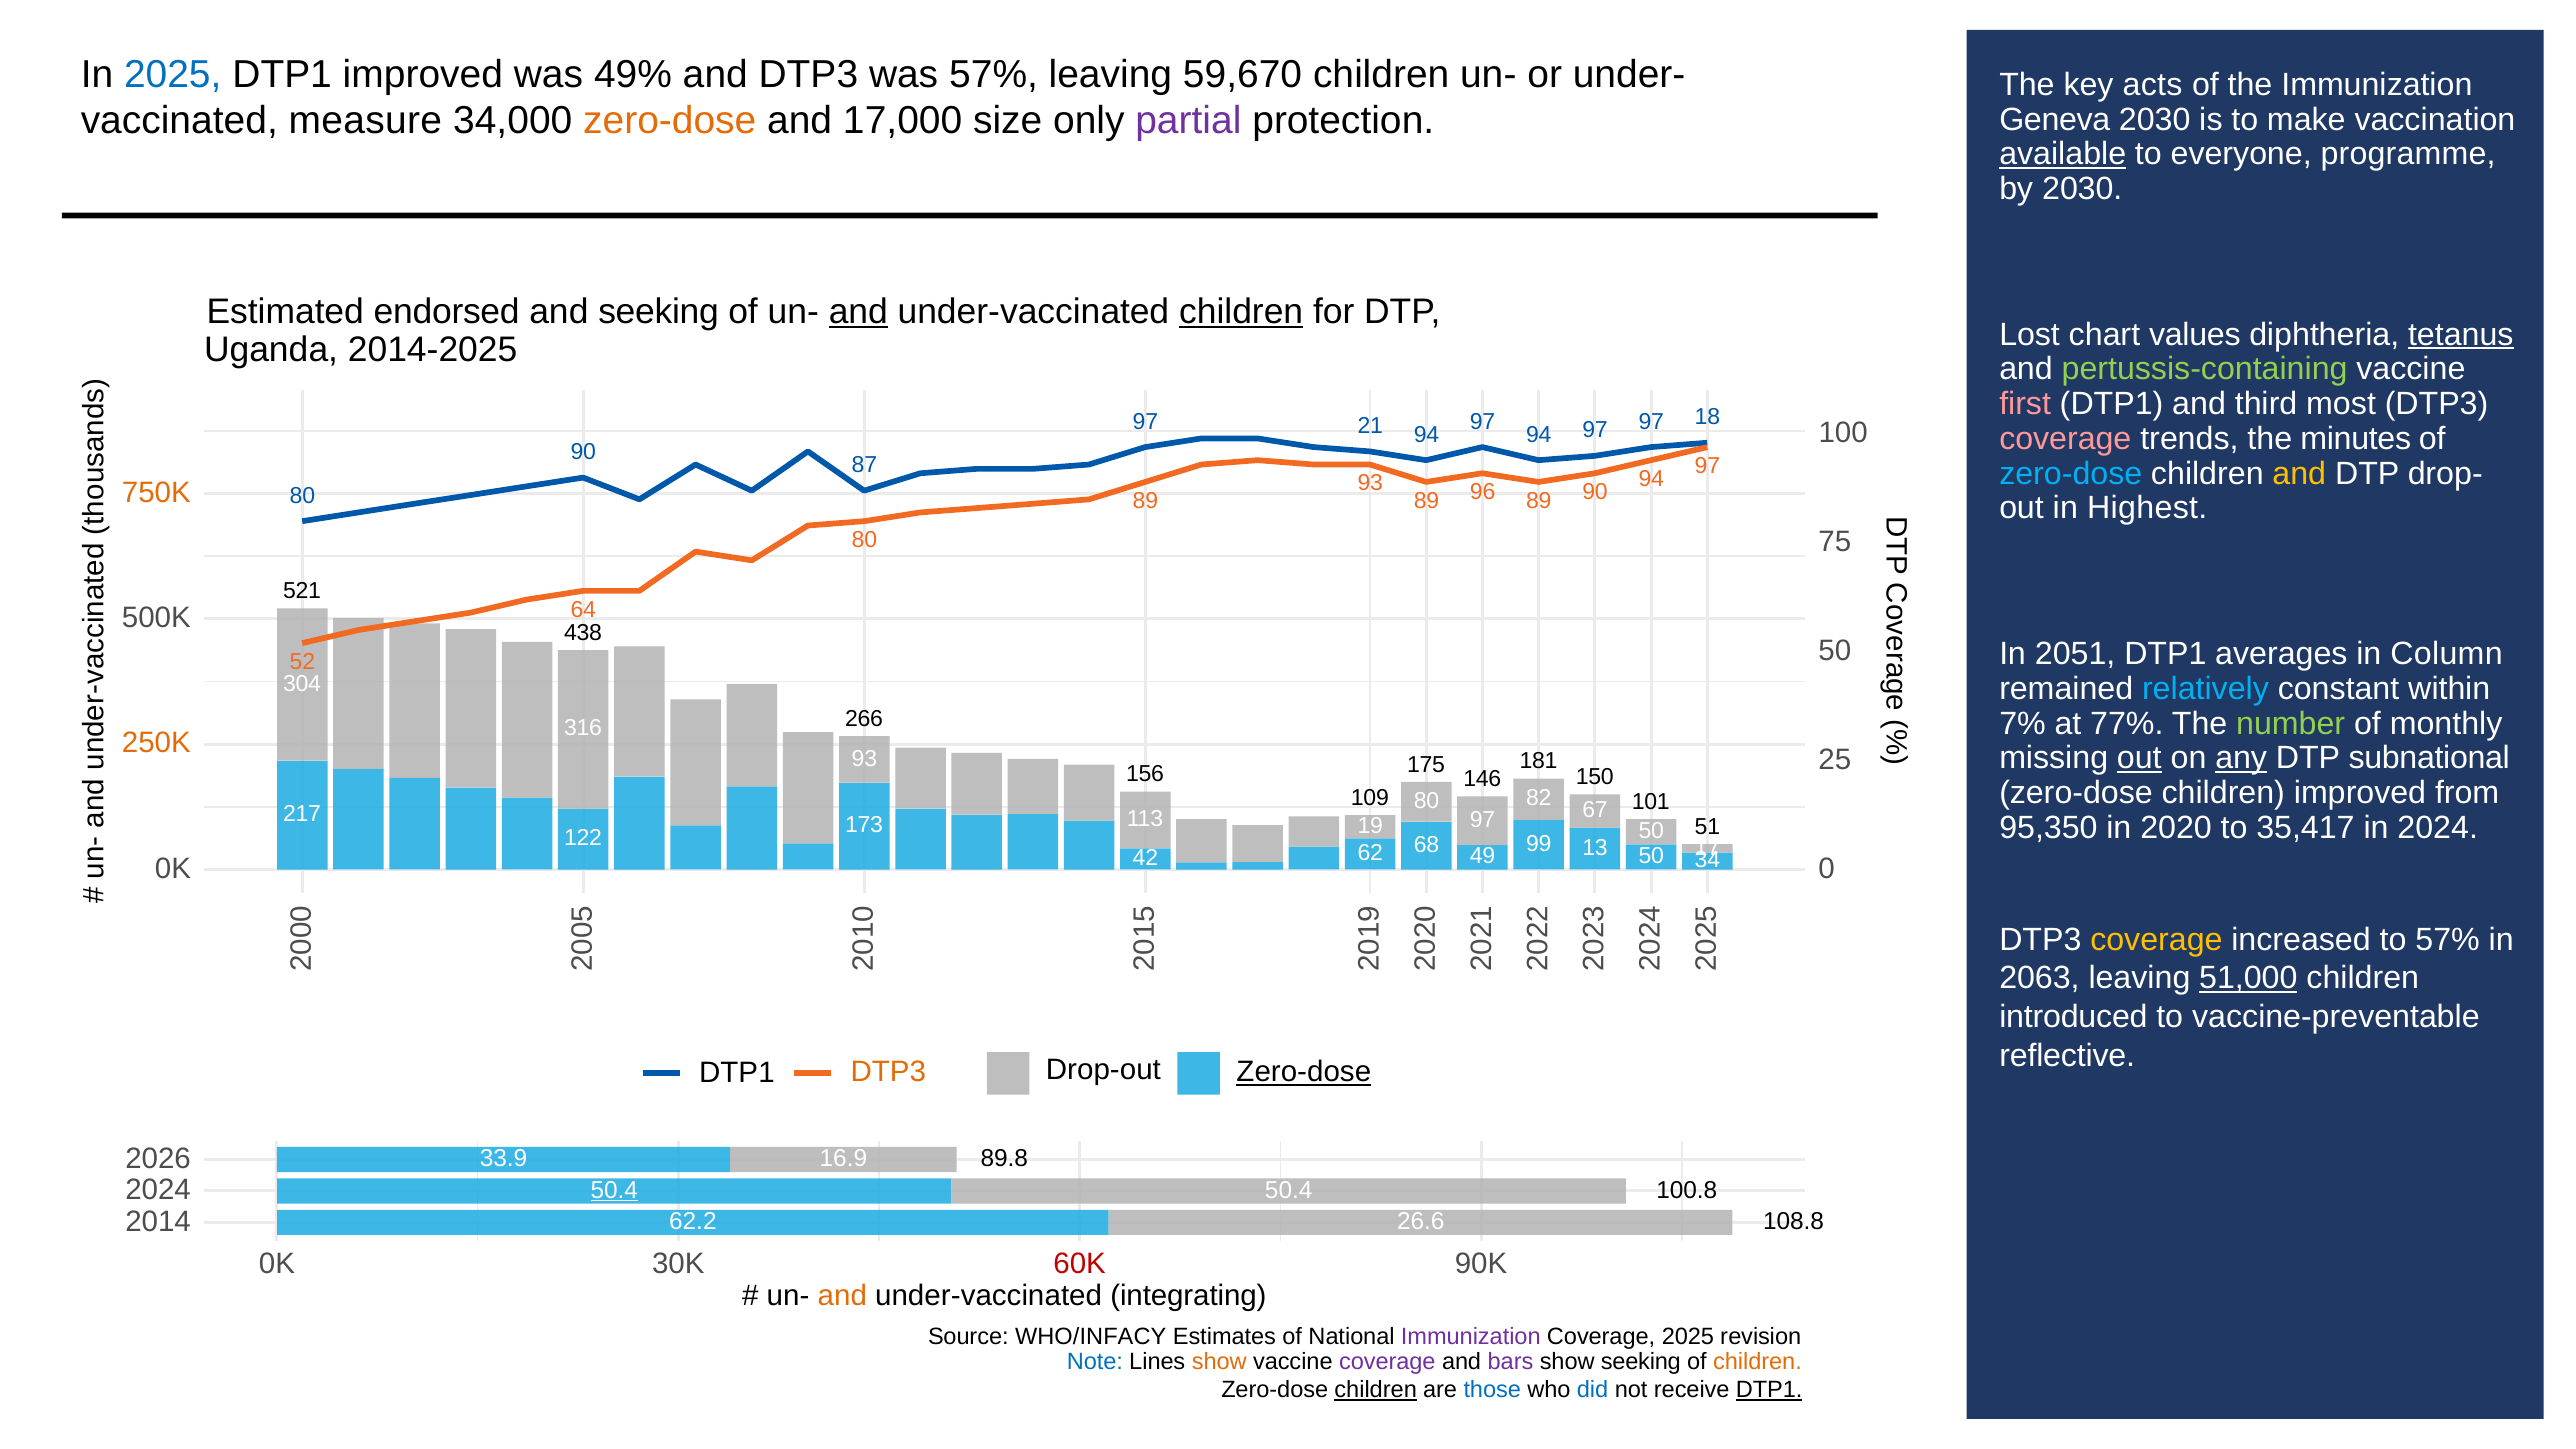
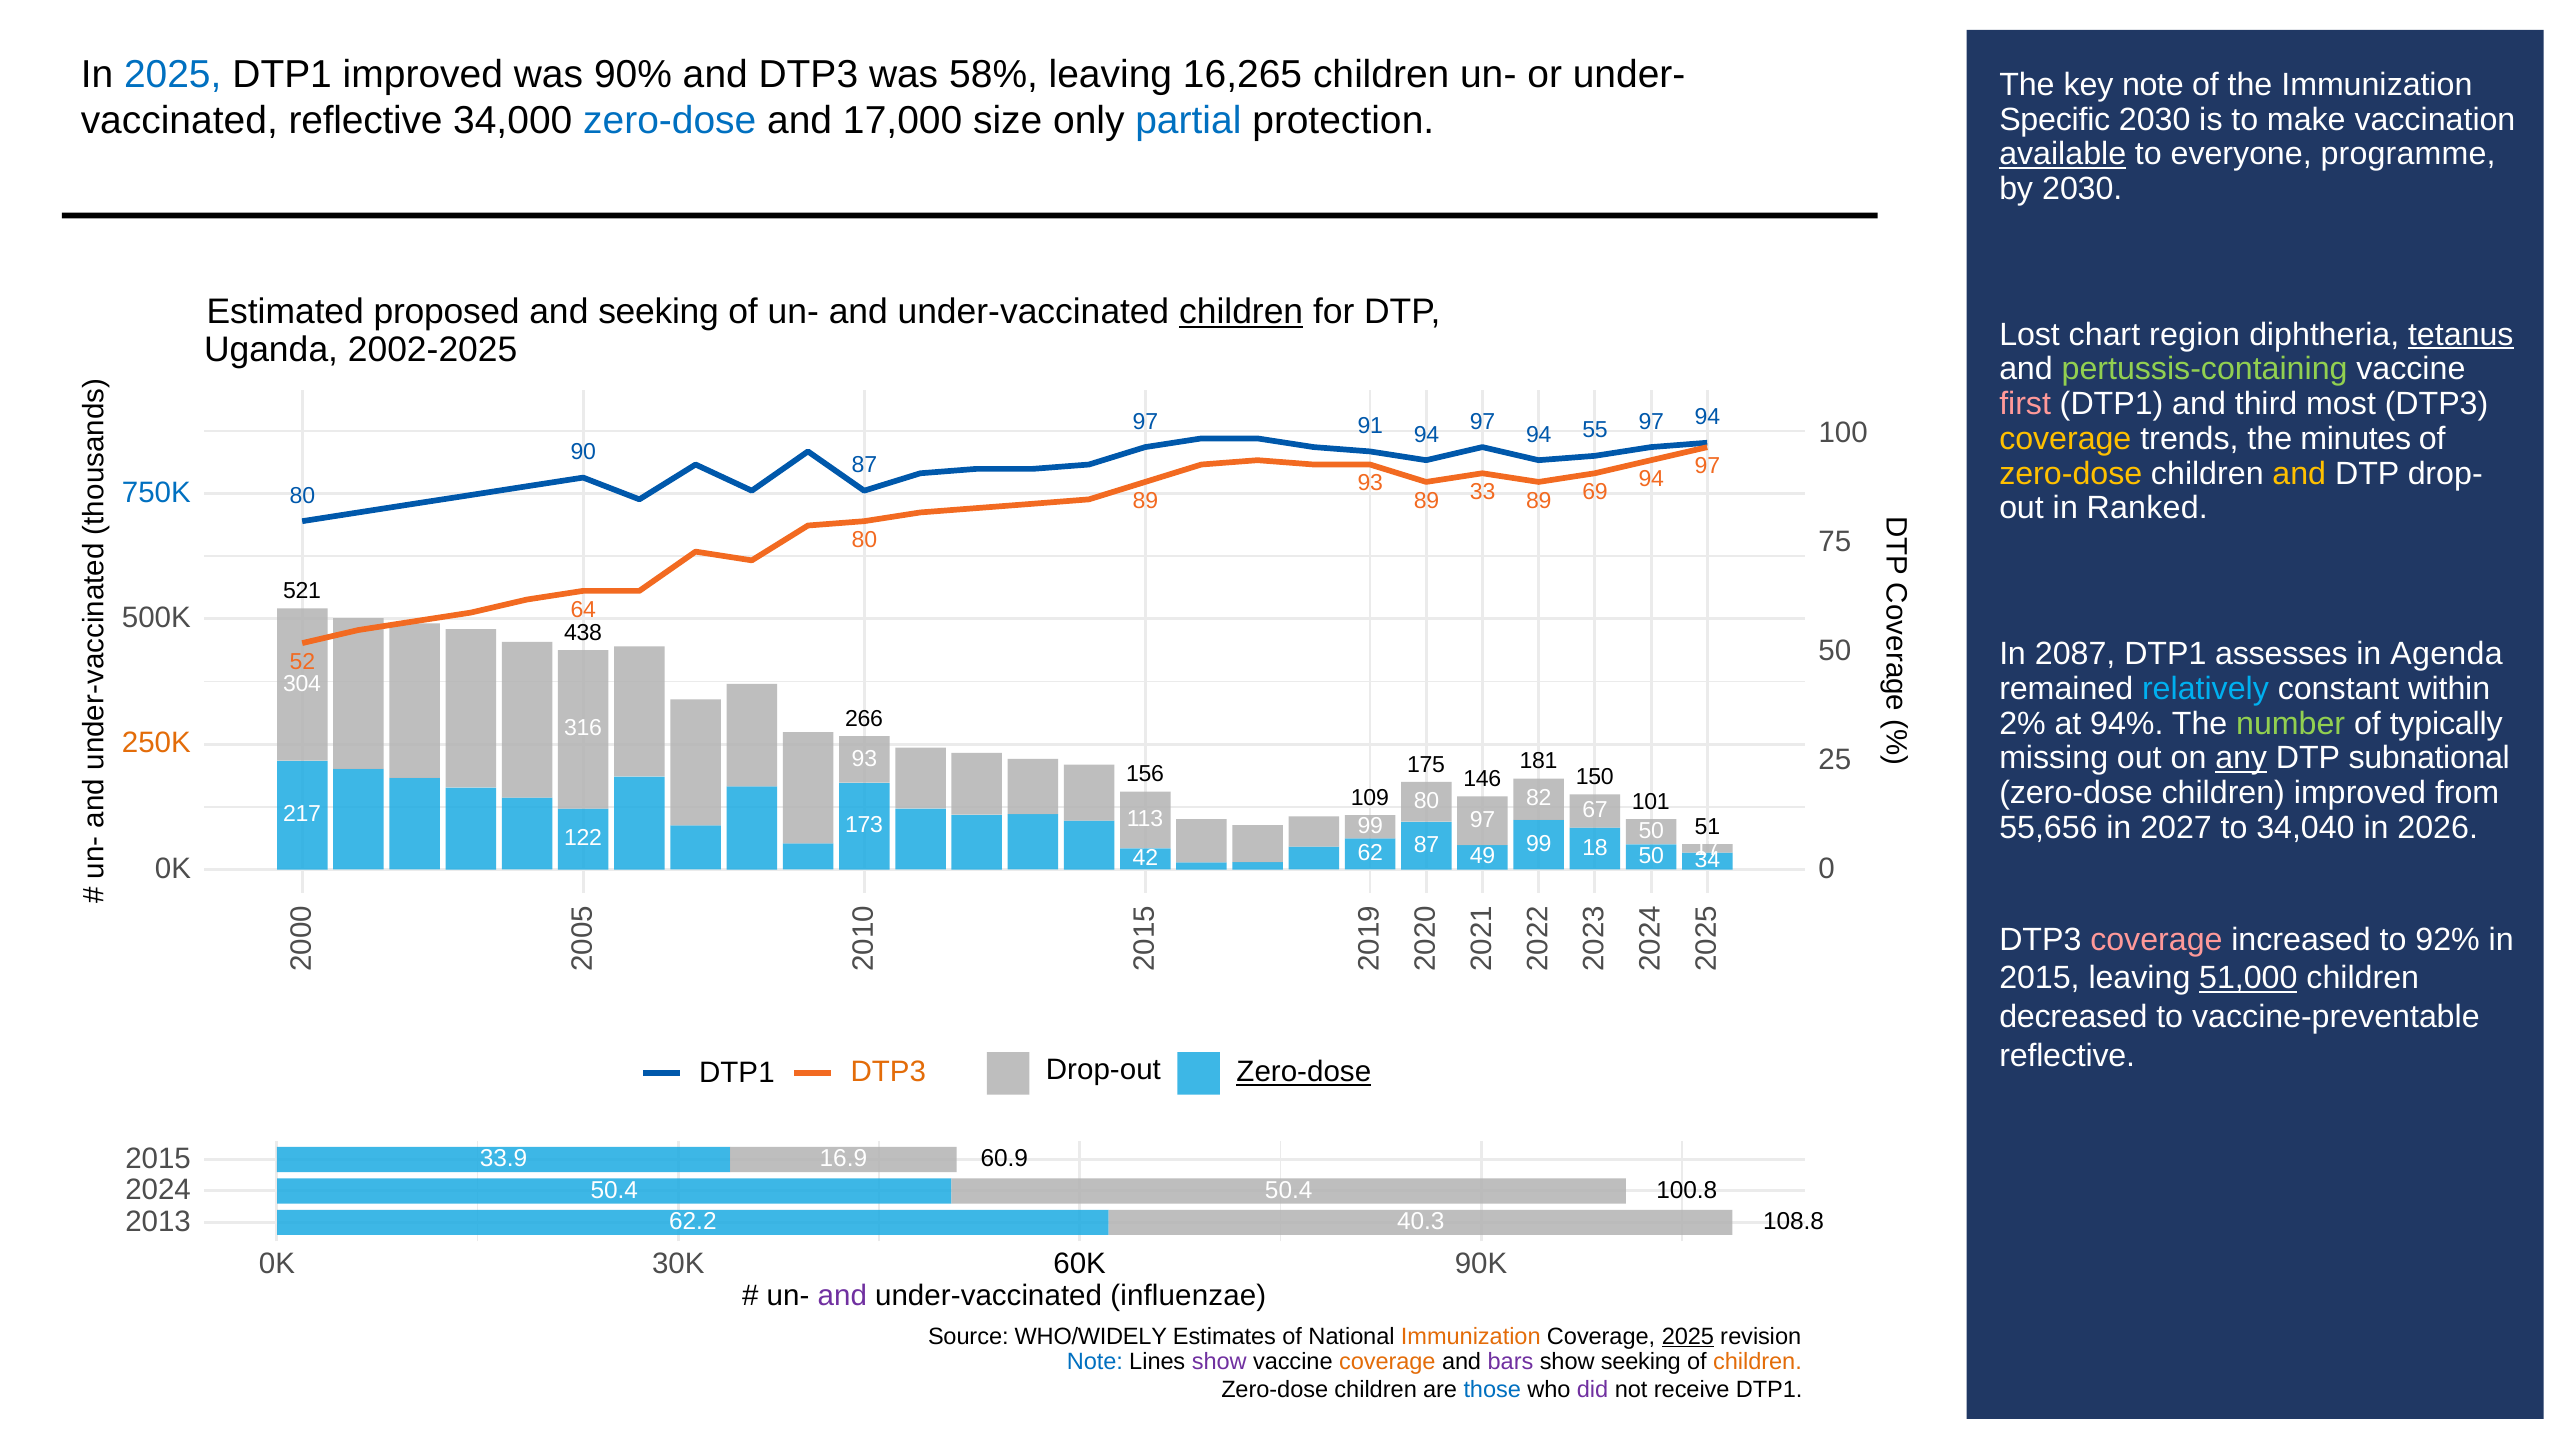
49%: 49% -> 90% (633, 74)
was 57%: 57% -> 58% (994, 74)
59,670: 59,670 -> 16,265 (1243, 74)
key acts: acts -> note (2153, 85)
measure: measure -> reflective (366, 121)
zero-dose colour: orange -> blue (670, 121)
partial colour: purple -> blue (1188, 121)
Geneva: Geneva -> Specific (2055, 119)
endorsed: endorsed -> proposed (447, 311)
and underline: present -> none (858, 311)
values: values -> region (2195, 335)
2014-2025: 2014-2025 -> 2002-2025 (433, 350)
21: 21 -> 91 (1370, 426)
coverage colour: pink -> yellow (2065, 439)
97: 97 -> 55 (1595, 430)
18: 18 -> 94 (1707, 417)
zero-dose colour: light blue -> yellow (2071, 474)
750K colour: orange -> blue (156, 492)
96: 96 -> 33 (1483, 492)
89 90: 90 -> 69 (1595, 492)
Highest: Highest -> Ranked (2147, 508)
2051: 2051 -> 2087 (2075, 654)
averages: averages -> assesses (2281, 654)
Column: Column -> Agenda (2447, 654)
7%: 7% -> 2% (2022, 723)
77%: 77% -> 94% (2127, 723)
monthly: monthly -> typically (2446, 723)
out underline: present -> none (2139, 758)
113 19: 19 -> 99 (1370, 826)
95,350: 95,350 -> 55,656 (2048, 828)
2020: 2020 -> 2027 (2176, 828)
35,417: 35,417 -> 34,040 (2305, 828)
in 2024: 2024 -> 2026 (2438, 828)
13: 13 -> 18 (1595, 848)
62 68: 68 -> 87 (1427, 845)
coverage colour: yellow -> pink (2156, 940)
to 57%: 57% -> 92% (2448, 940)
2063: 2063 -> 2015 (2039, 978)
introduced: introduced -> decreased (2073, 1017)
2026: 2026 -> 2015 (158, 1158)
89.8: 89.8 -> 60.9 (1004, 1159)
50.4 underline: present -> none (614, 1190)
2014: 2014 -> 2013 (158, 1221)
26.6: 26.6 -> 40.3 (1421, 1221)
60K colour: red -> black (1080, 1264)
and colour: orange -> purple (842, 1295)
integrating: integrating -> influenzae (1188, 1295)
WHO/INFACY: WHO/INFACY -> WHO/WIDELY (1091, 1336)
Immunization colour: purple -> orange (1471, 1336)
2025 underline: none -> present (1688, 1336)
show colour: orange -> purple (1219, 1362)
coverage colour: purple -> orange (1387, 1362)
children underline: present -> none (1376, 1390)
did colour: blue -> purple (1593, 1390)
DTP1 underline: present -> none (1769, 1390)
